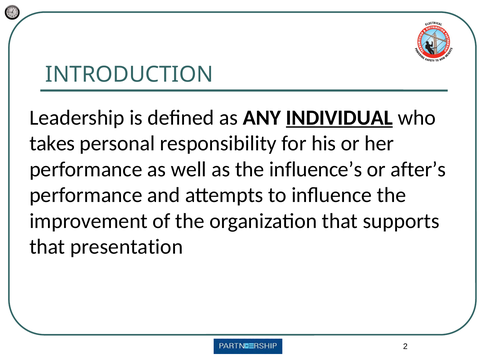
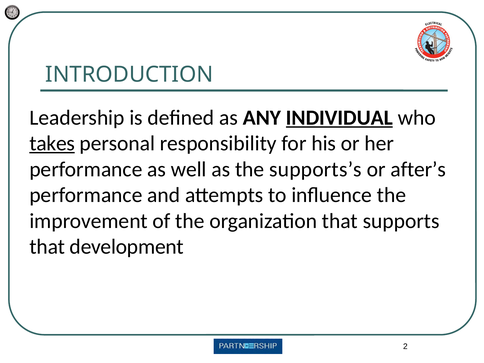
takes underline: none -> present (52, 143)
influence’s: influence’s -> supports’s (315, 169)
presentation: presentation -> development (127, 247)
